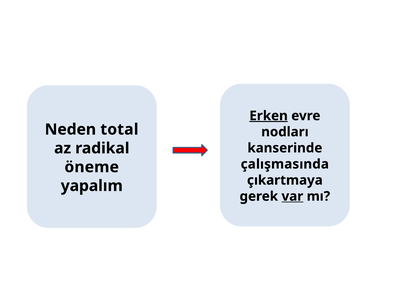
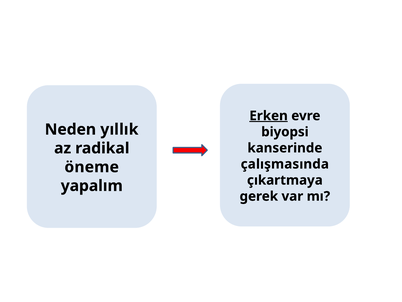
total: total -> yıllık (119, 129)
nodları: nodları -> biyopsi (285, 132)
var underline: present -> none (292, 196)
